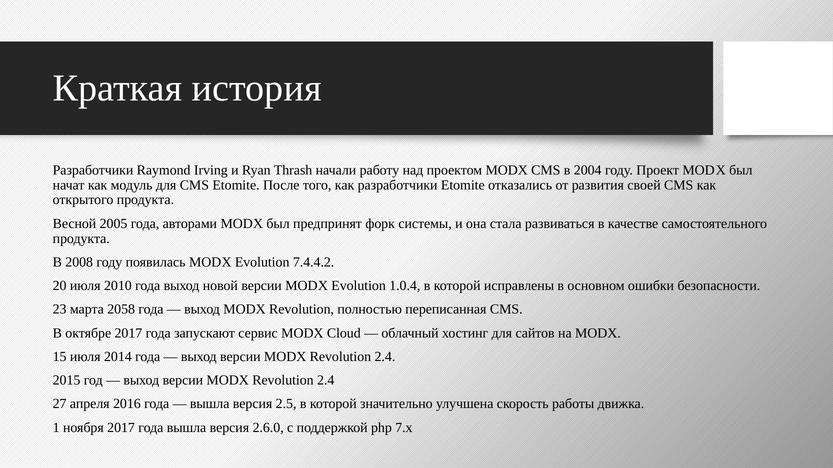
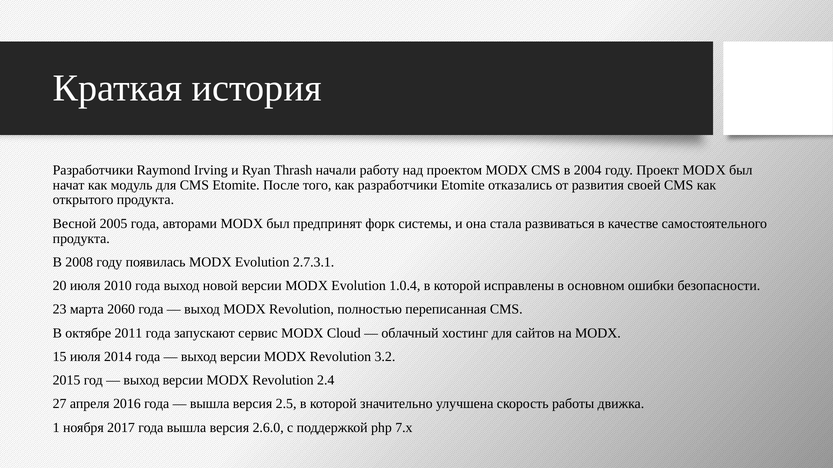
7.4.4.2: 7.4.4.2 -> 2.7.3.1 (314, 262)
2058: 2058 -> 2060 (121, 310)
октябре 2017: 2017 -> 2011 (128, 333)
2.4: 2.4 -> 3.2 (385, 357)
